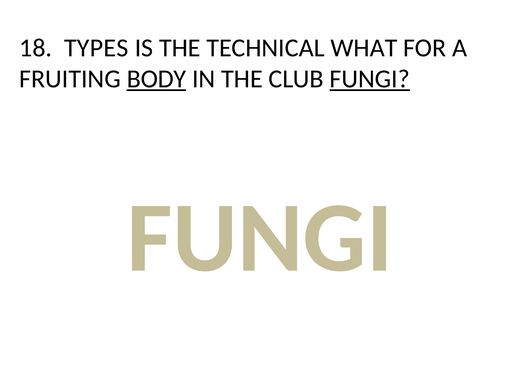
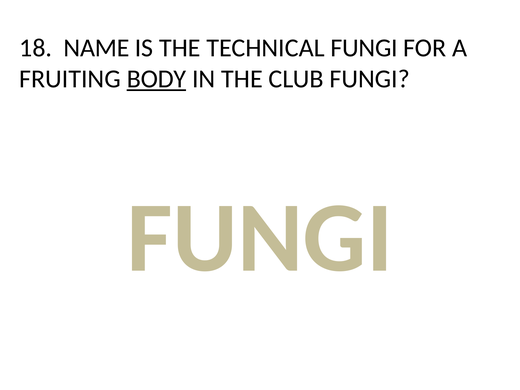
TYPES: TYPES -> NAME (96, 48)
TECHNICAL WHAT: WHAT -> FUNGI (364, 48)
FUNGI underline: present -> none (370, 79)
